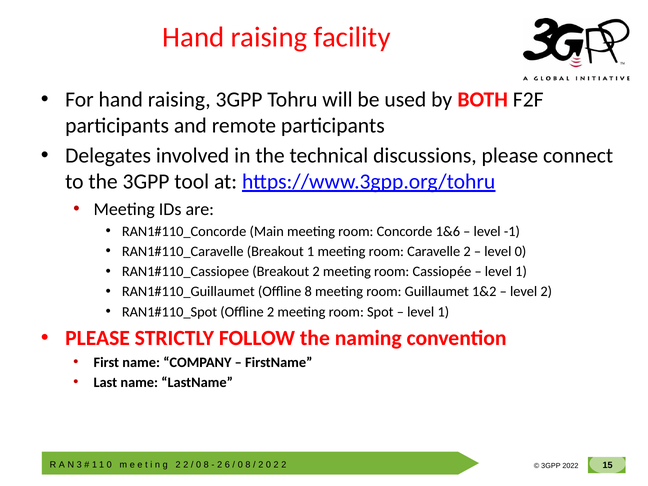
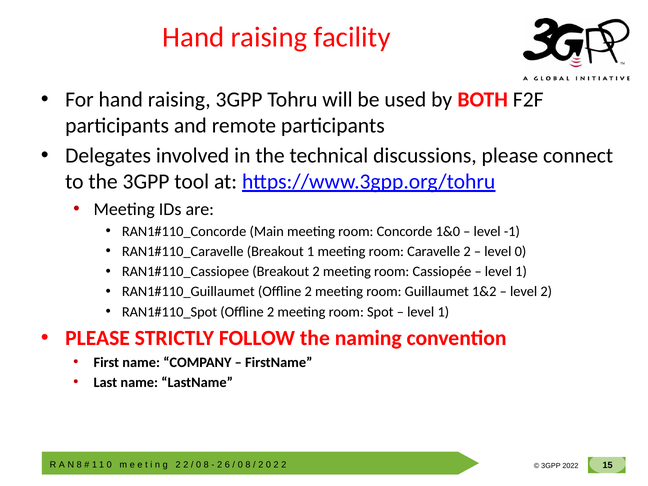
1&6: 1&6 -> 1&0 (448, 231)
8: 8 -> 2 (308, 292)
3: 3 -> 8 (79, 465)
